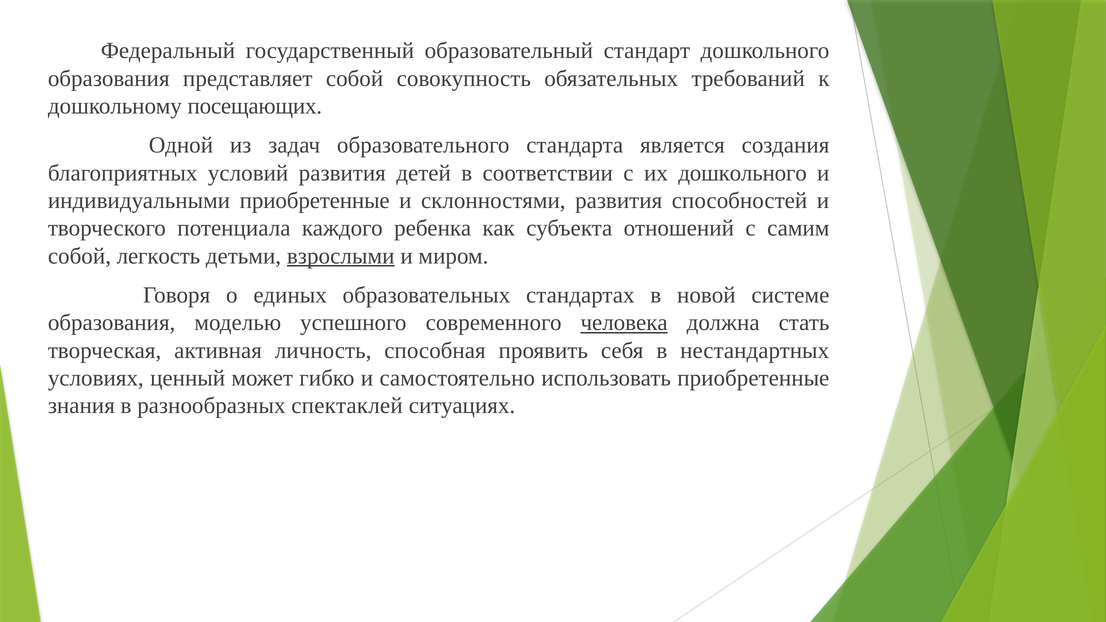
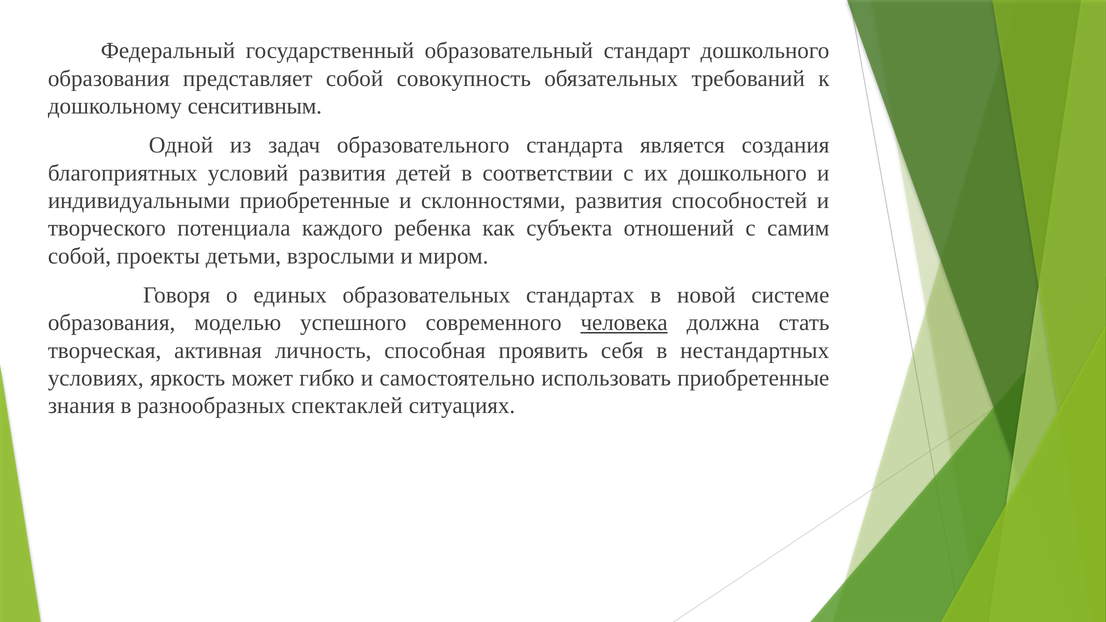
посещающих: посещающих -> сенситивным (255, 106)
легкость: легкость -> проекты (158, 256)
взрослыми underline: present -> none (341, 256)
ценный: ценный -> яркость (188, 378)
